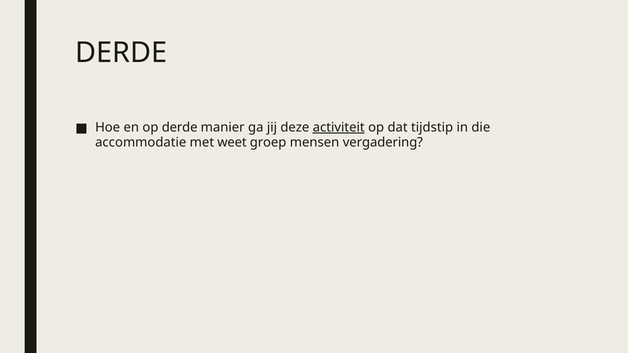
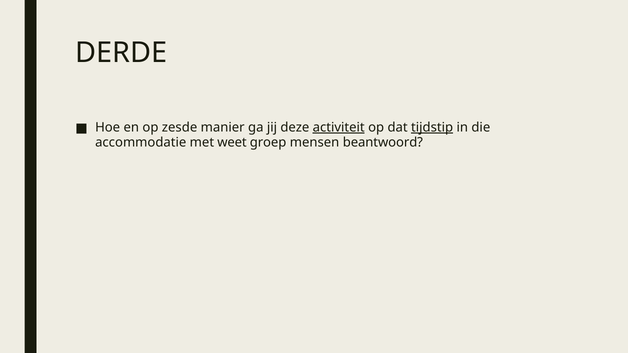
op derde: derde -> zesde (180, 128)
tijdstip underline: none -> present (432, 128)
vergadering: vergadering -> beantwoord (383, 142)
